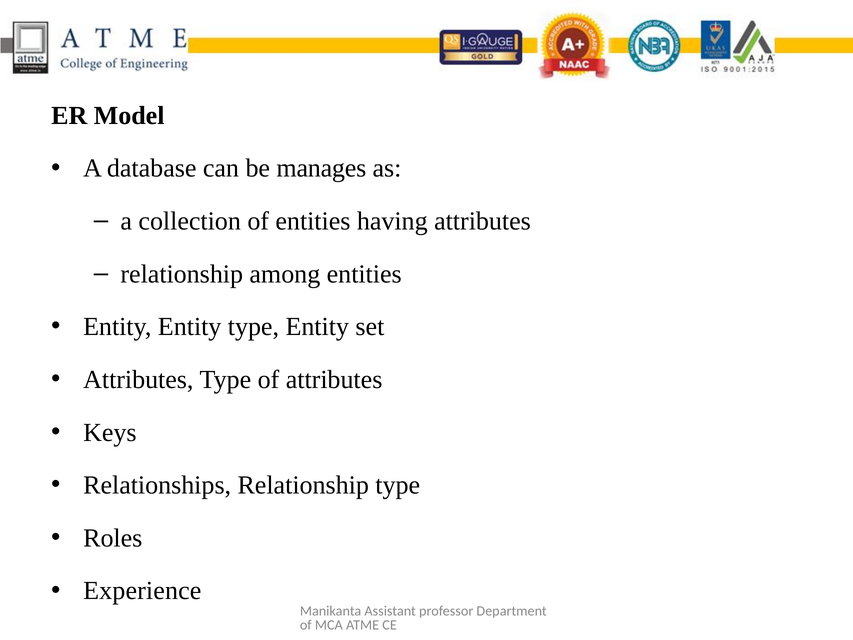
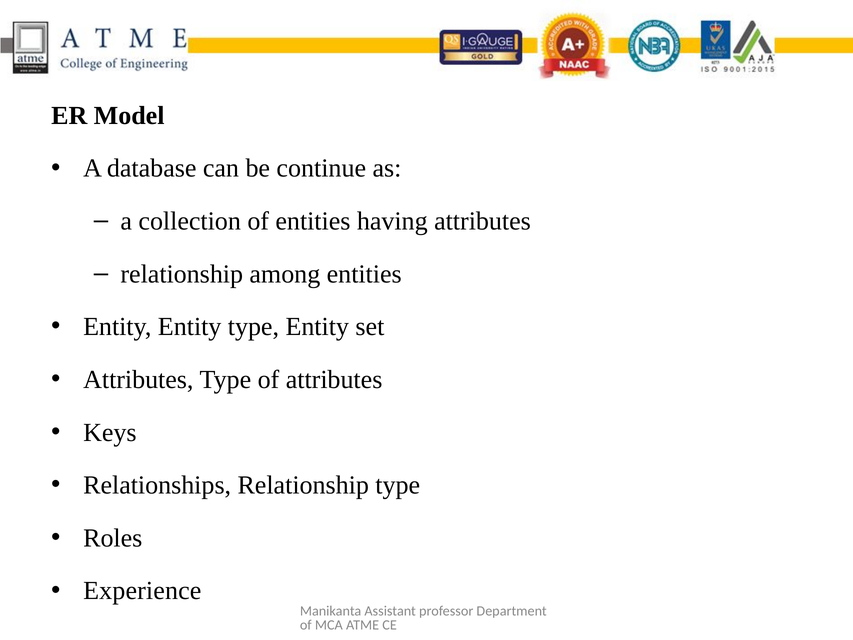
manages: manages -> continue (321, 168)
